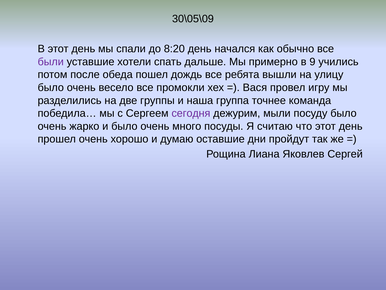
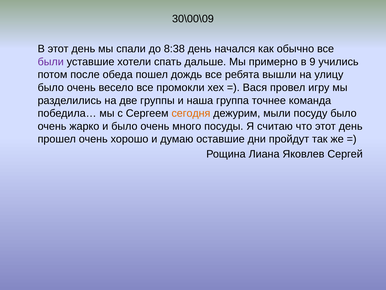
30\05\09: 30\05\09 -> 30\00\09 (193, 19)
8:20: 8:20 -> 8:38 (174, 49)
сегодня colour: purple -> orange (191, 113)
